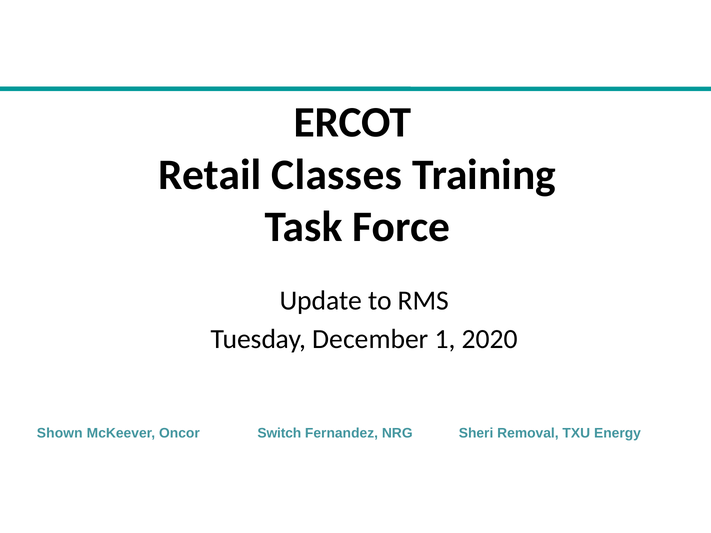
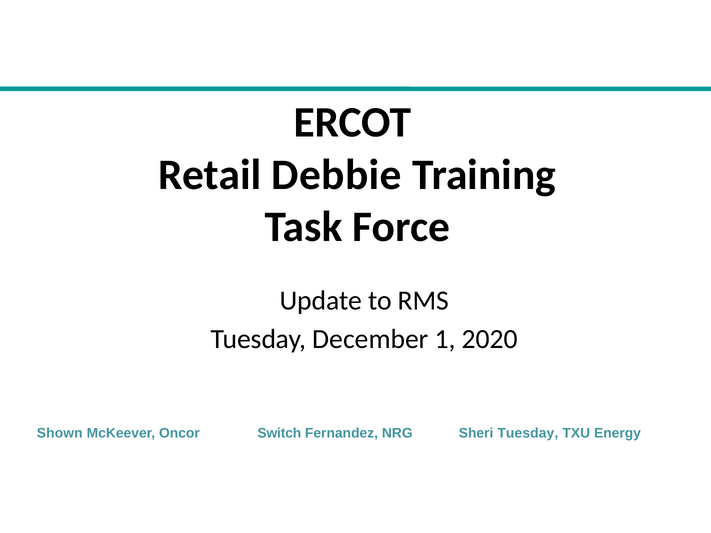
Classes: Classes -> Debbie (337, 175)
Sheri Removal: Removal -> Tuesday (528, 433)
